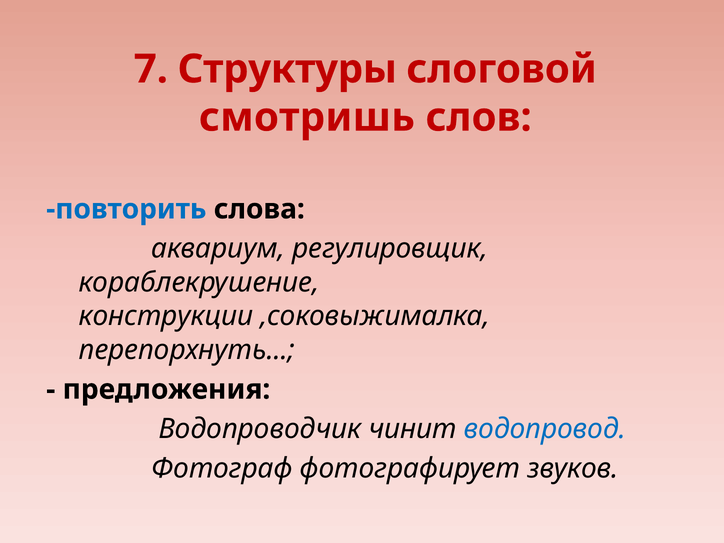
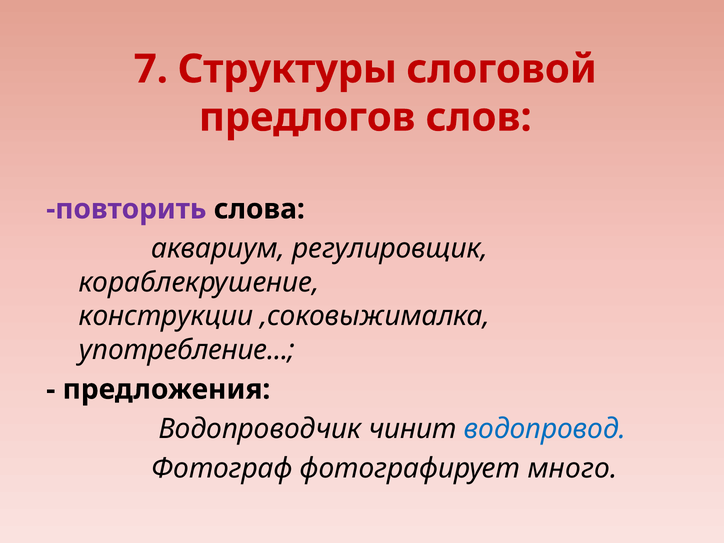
смотришь: смотришь -> предлогов (307, 117)
повторить colour: blue -> purple (126, 209)
перепорхнуть: перепорхнуть -> употребление (187, 350)
звуков: звуков -> много (573, 468)
